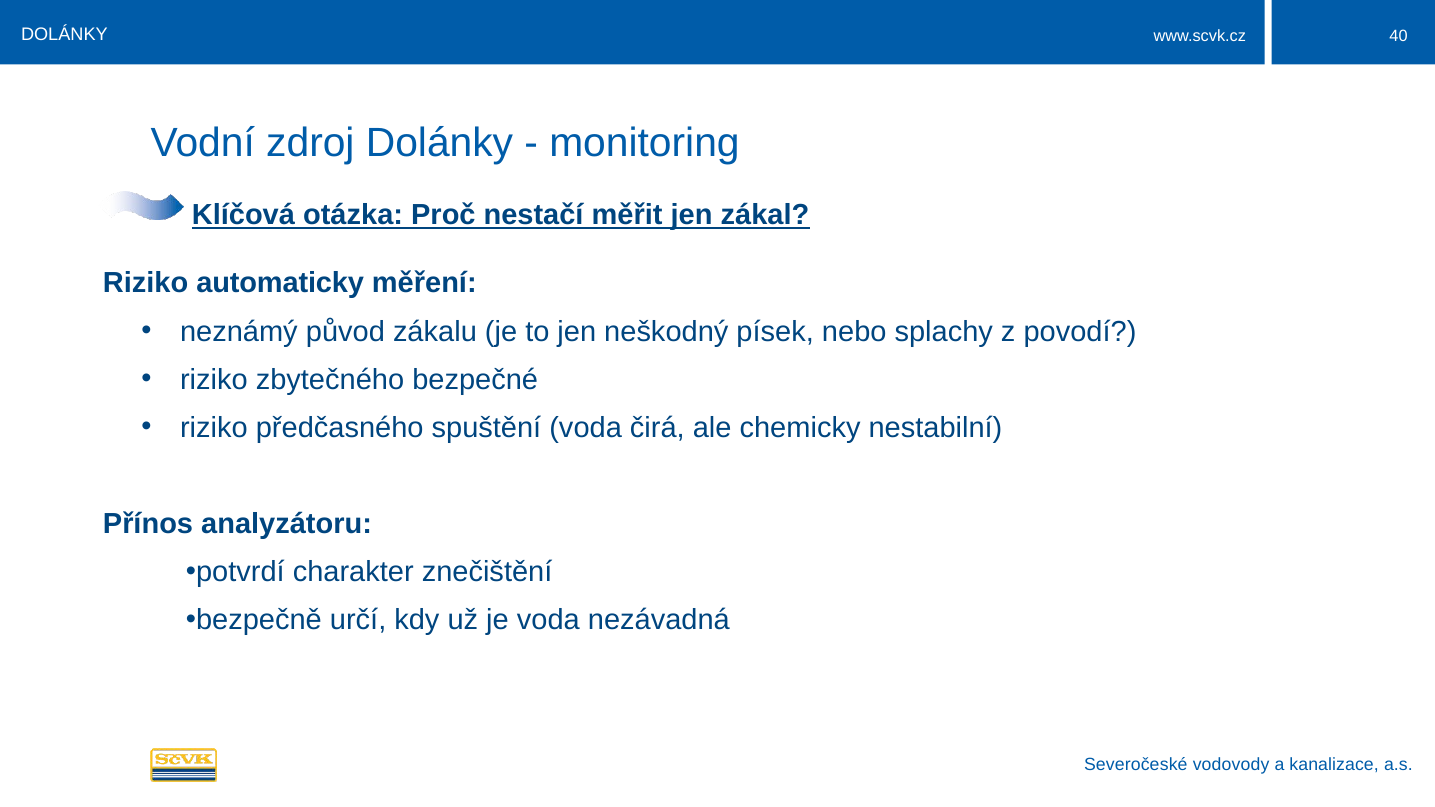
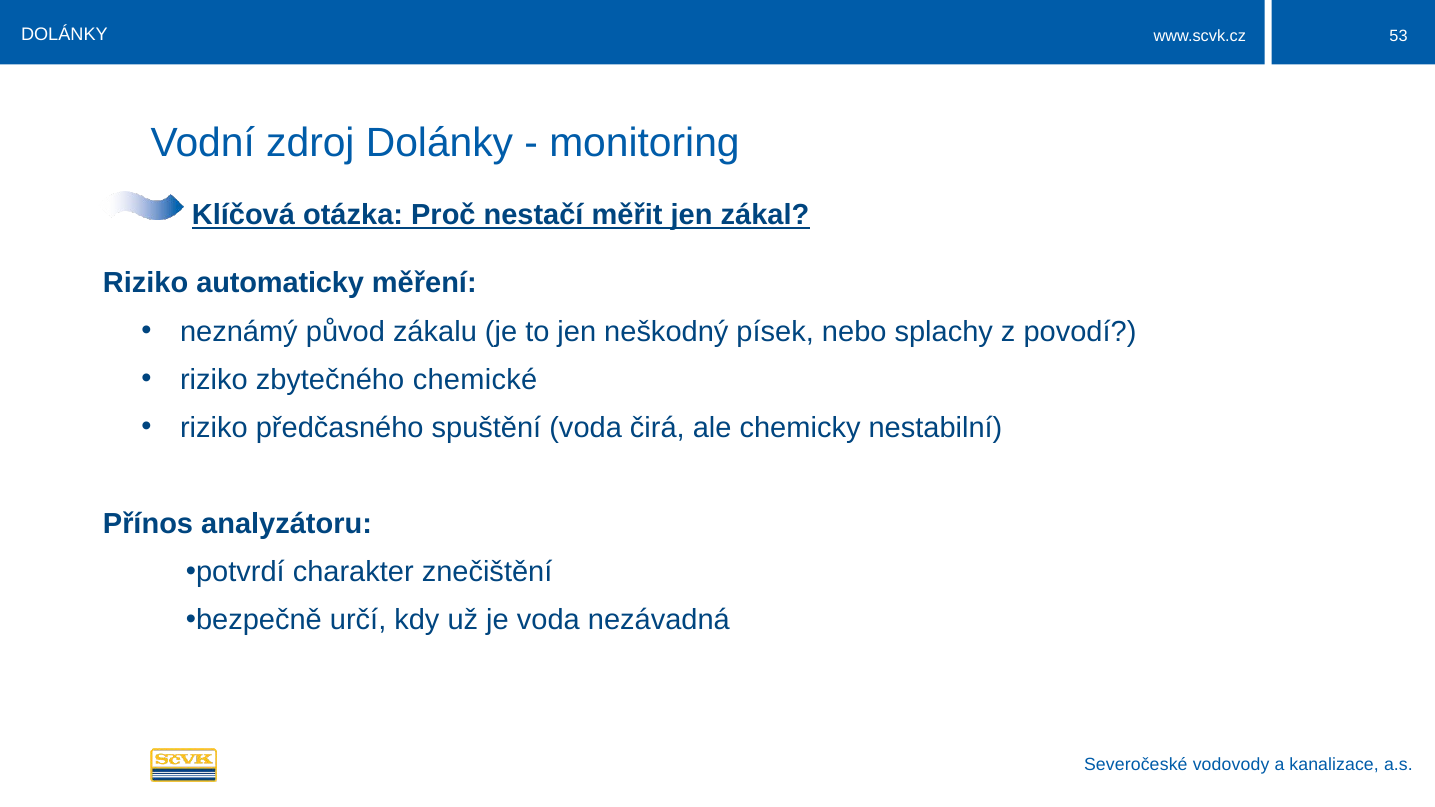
40: 40 -> 53 (1399, 36)
bezpečné: bezpečné -> chemické (475, 380)
